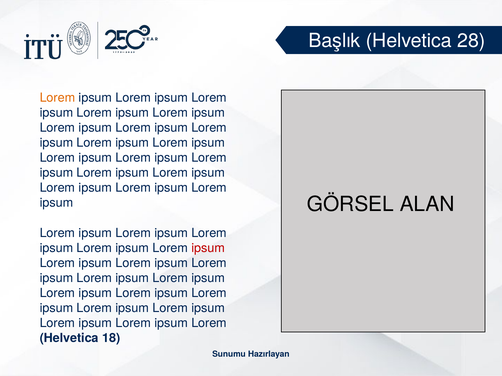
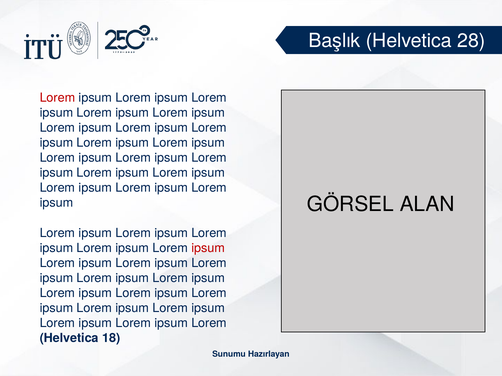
Lorem colour: orange -> red (57, 98)
